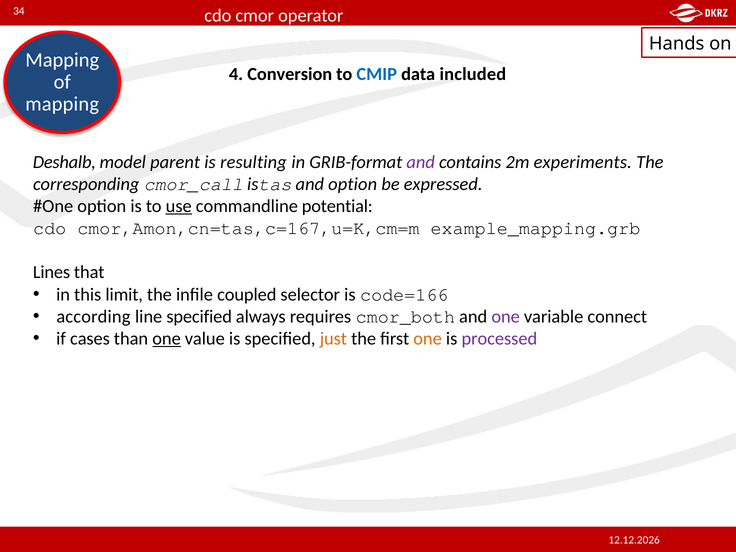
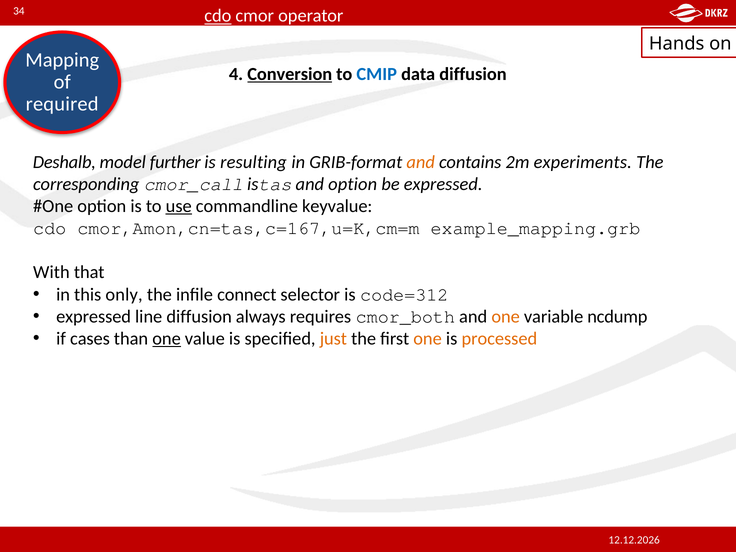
cdo underline: none -> present (218, 16)
Conversion underline: none -> present (290, 74)
data included: included -> diffusion (473, 74)
mapping: mapping -> required (62, 104)
parent: parent -> further (175, 162)
and colour: purple -> orange (421, 162)
potential: potential -> keyvalue (337, 206)
Lines: Lines -> With (51, 272)
limit: limit -> only (124, 295)
coupled: coupled -> connect (247, 295)
code=166: code=166 -> code=312 (404, 295)
according: according -> expressed (94, 317)
line specified: specified -> diffusion (199, 317)
one colour: purple -> orange (506, 317)
connect: connect -> ncdump (617, 317)
processed colour: purple -> orange (499, 339)
